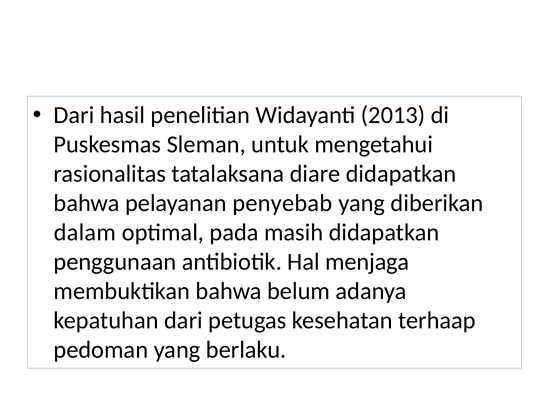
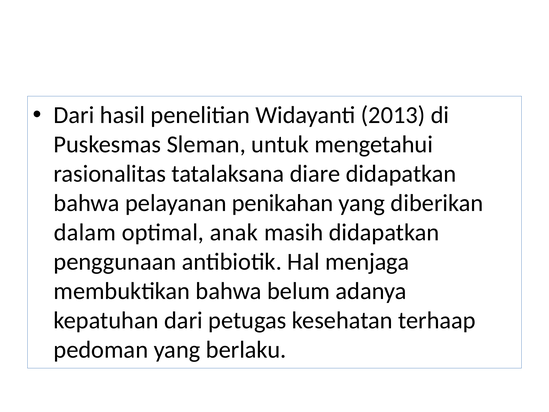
penyebab: penyebab -> penikahan (283, 203)
pada: pada -> anak (234, 232)
